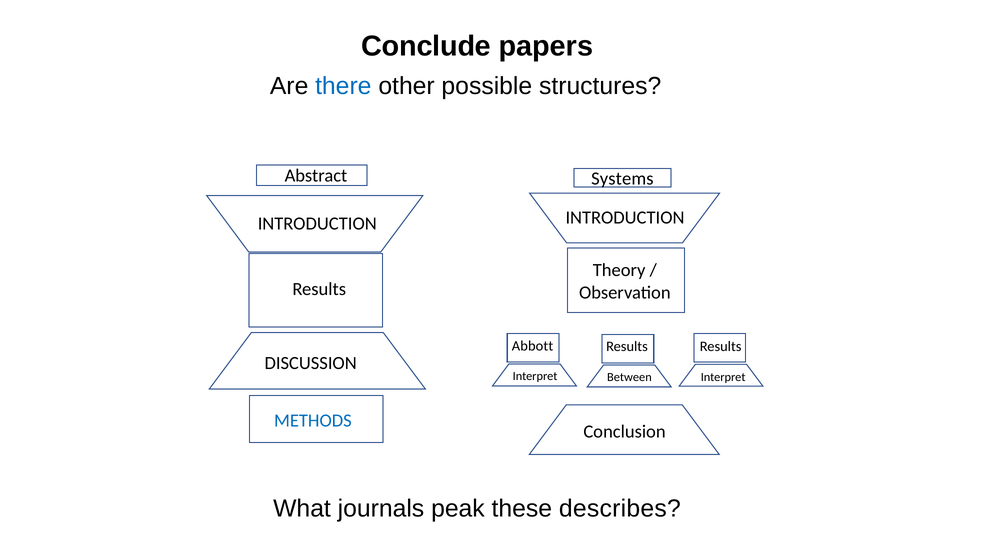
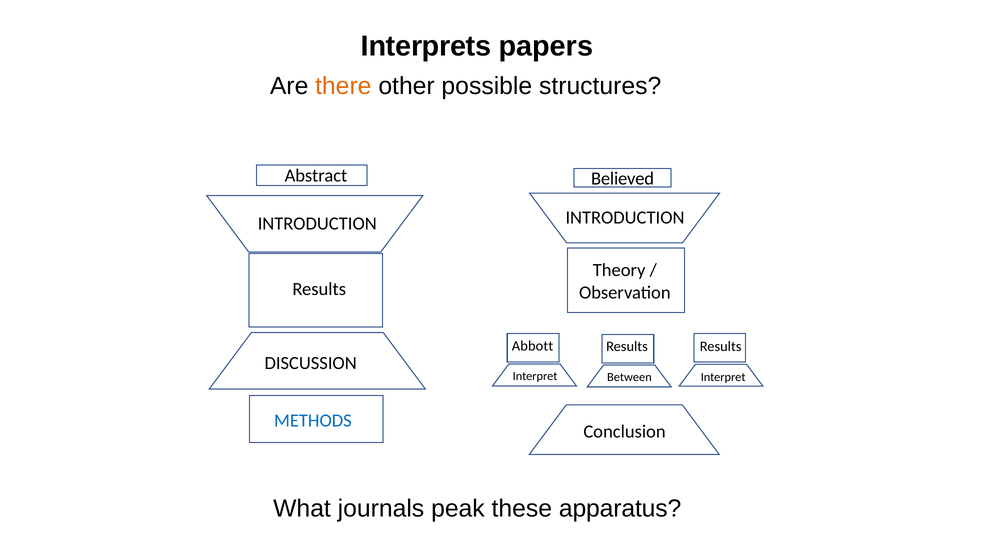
Conclude: Conclude -> Interprets (426, 46)
there colour: blue -> orange (343, 86)
Systems: Systems -> Believed (623, 179)
describes: describes -> apparatus (620, 509)
